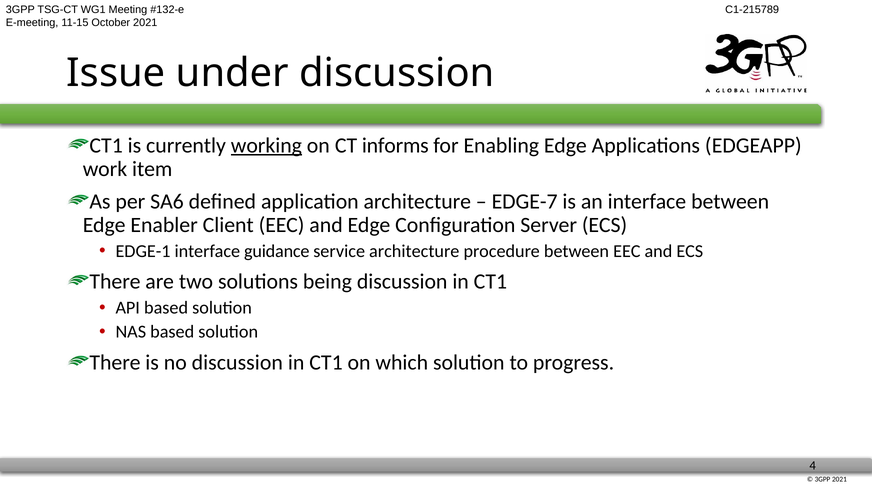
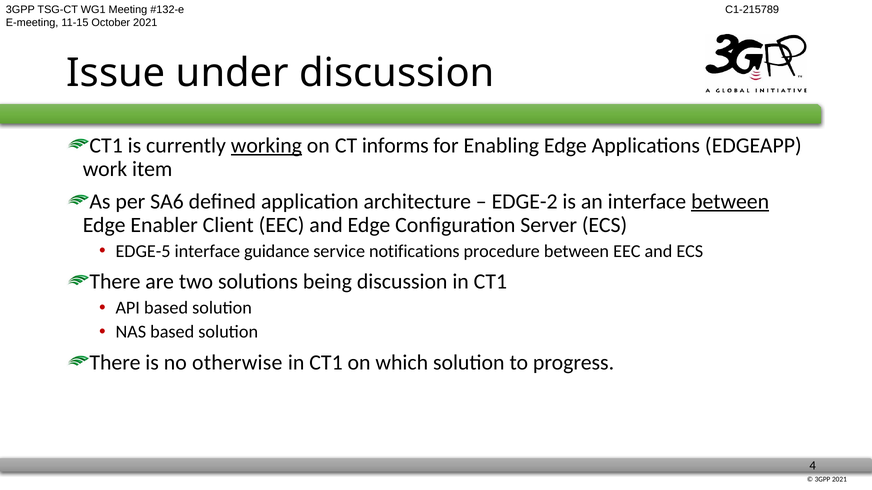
EDGE-7: EDGE-7 -> EDGE-2 (525, 202)
between underline: none -> present (730, 202)
EDGE-1: EDGE-1 -> EDGE-5 (143, 251)
service architecture: architecture -> notifications (414, 251)
no discussion: discussion -> otherwise (237, 363)
